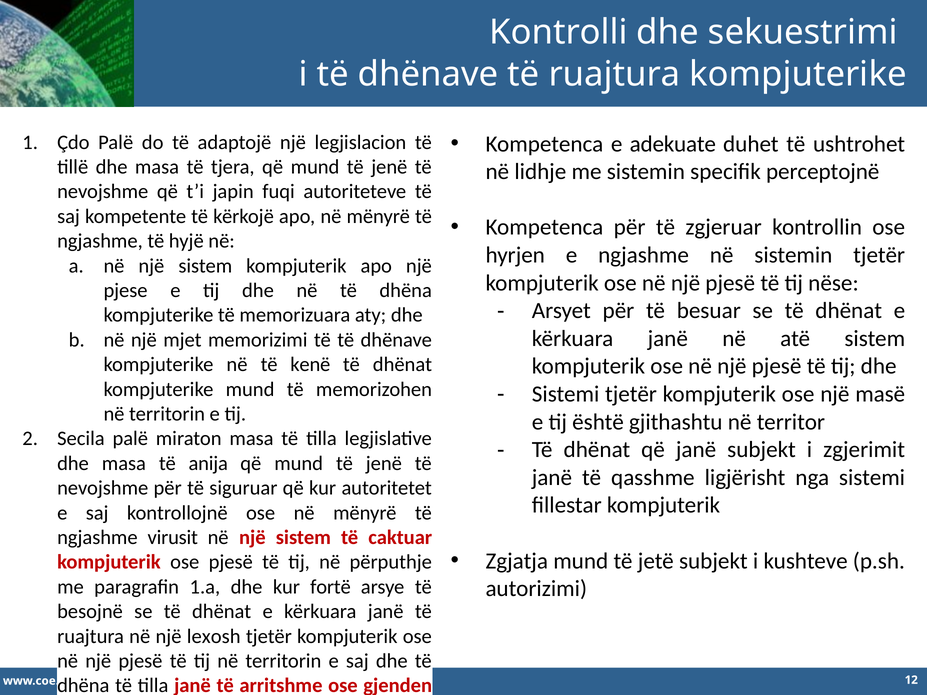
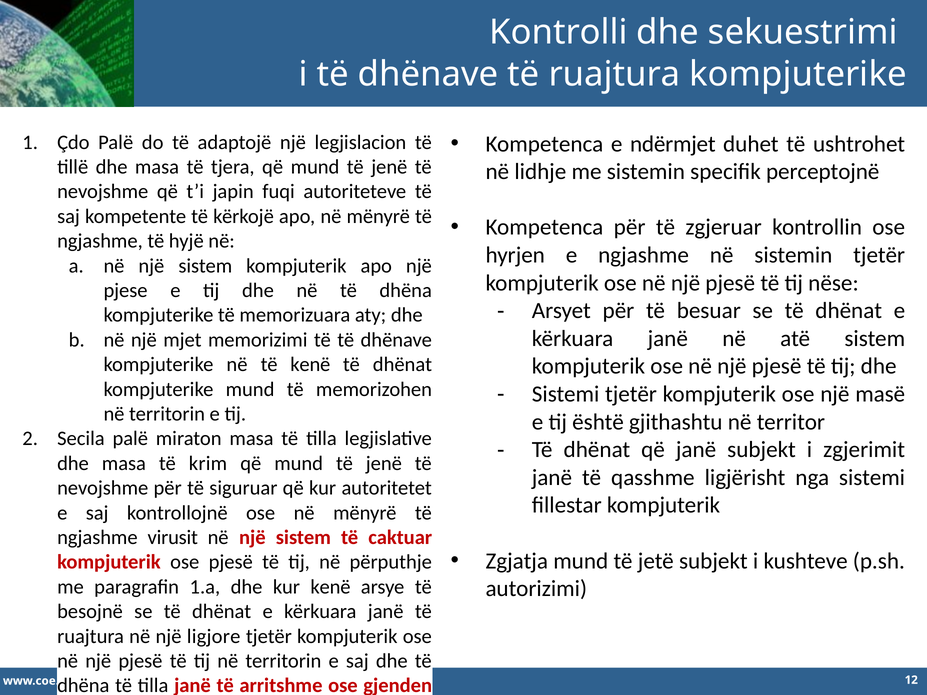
adekuate: adekuate -> ndërmjet (673, 144)
anija: anija -> krim (208, 463)
kur fortë: fortë -> kenë (330, 587)
lexosh: lexosh -> ligjore (214, 636)
